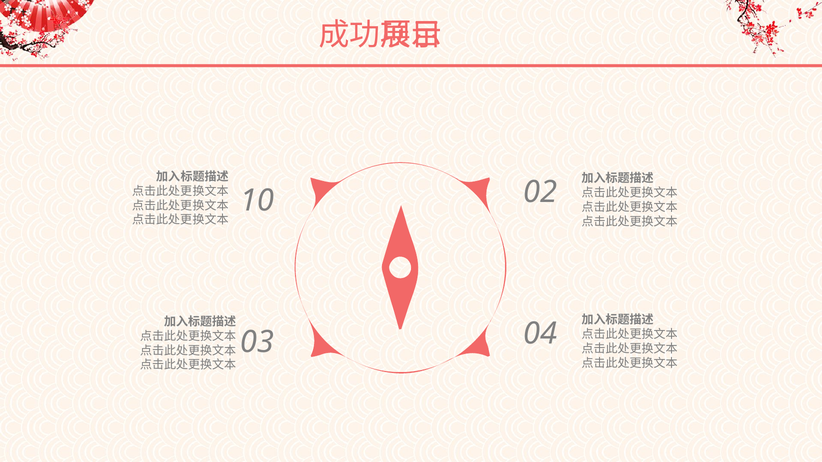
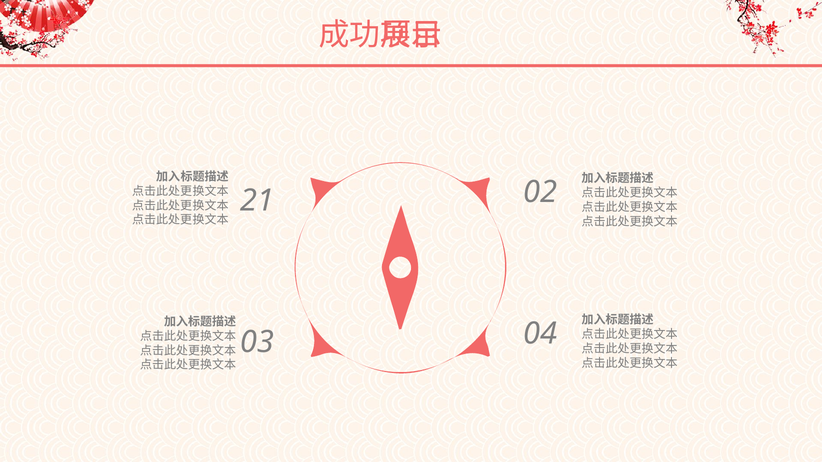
10: 10 -> 21 (257, 201)
